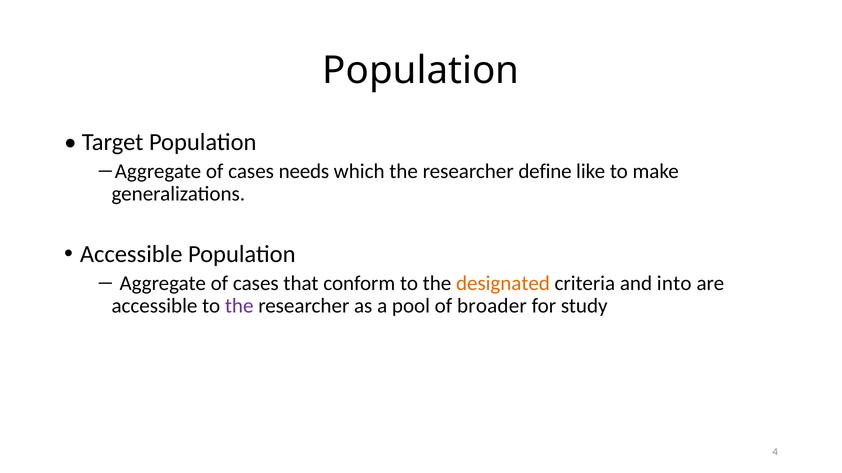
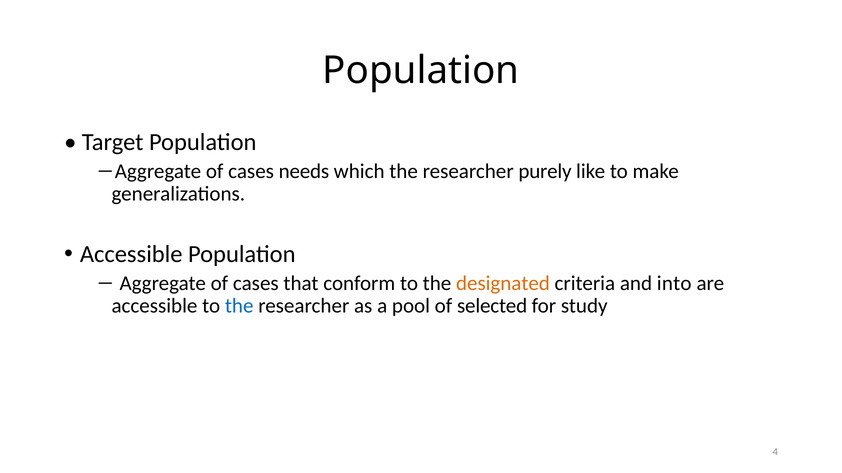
define: define -> purely (545, 171)
the colour: purple -> blue (239, 306)
broader: broader -> selected (492, 306)
